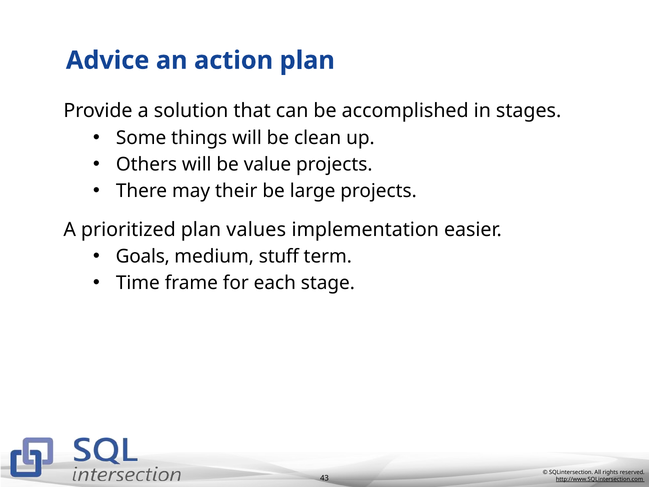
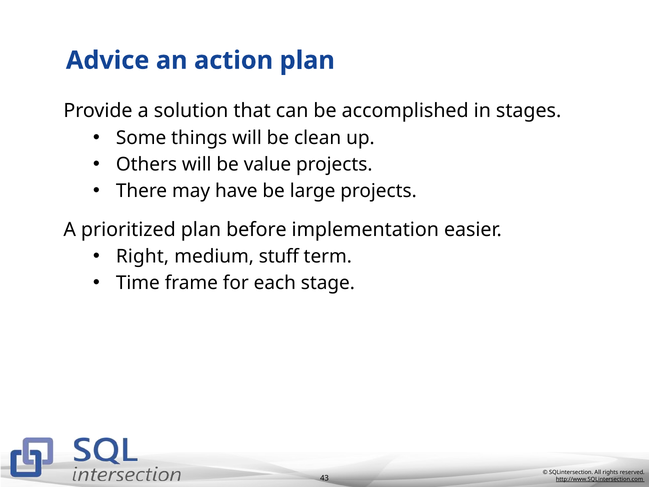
their: their -> have (236, 191)
values: values -> before (256, 229)
Goals: Goals -> Right (143, 256)
